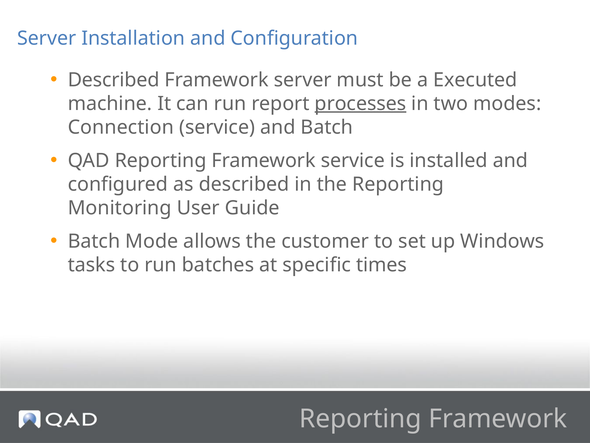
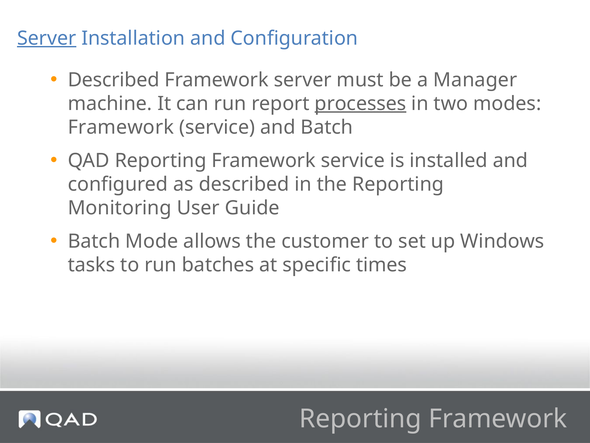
Server underline: none -> present (47, 38)
Executed: Executed -> Manager (475, 80)
Connection: Connection -> Framework (121, 127)
